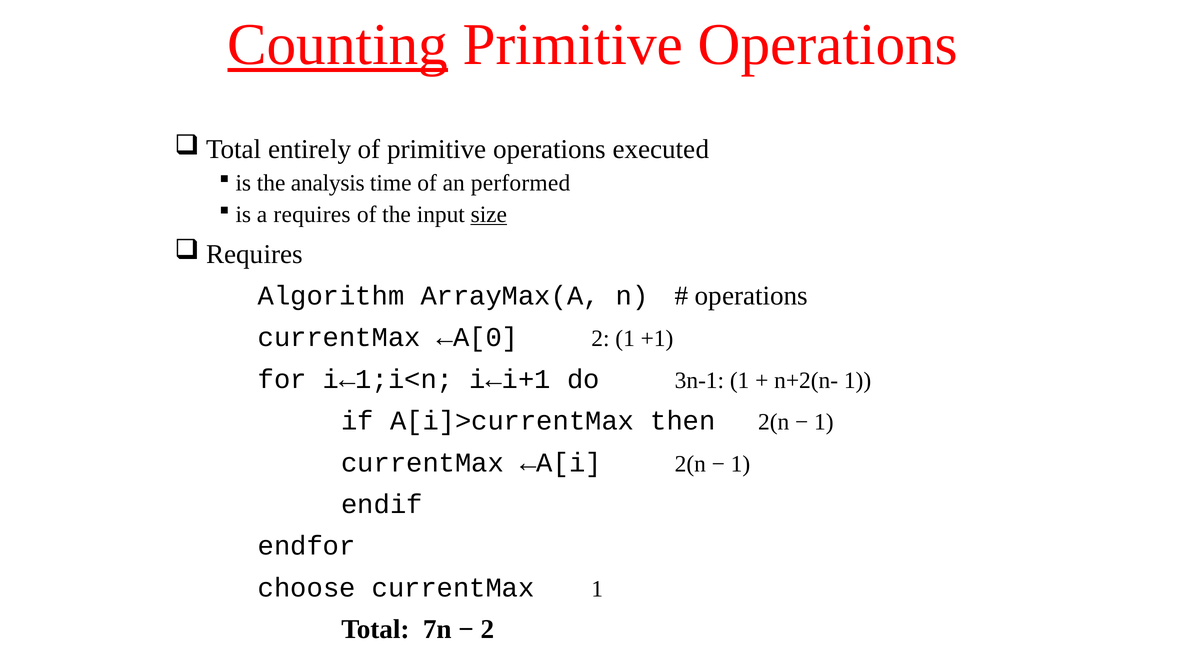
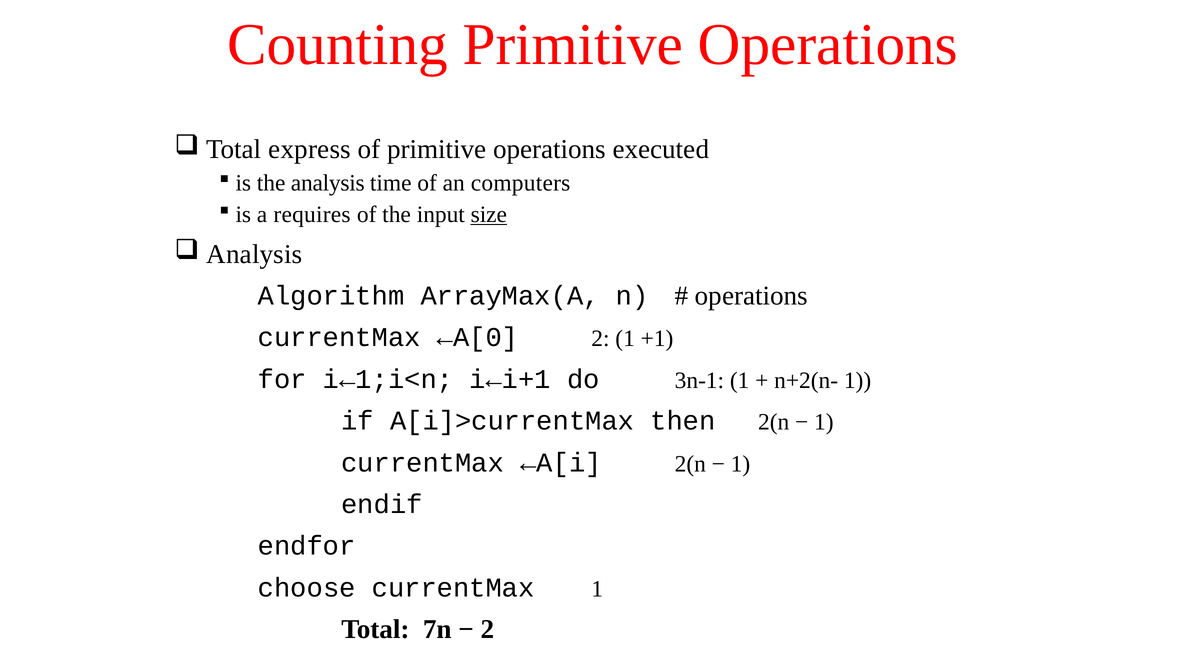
Counting underline: present -> none (338, 45)
entirely: entirely -> express (310, 149)
performed: performed -> computers (521, 183)
Requires: Requires -> Analysis (254, 254)
